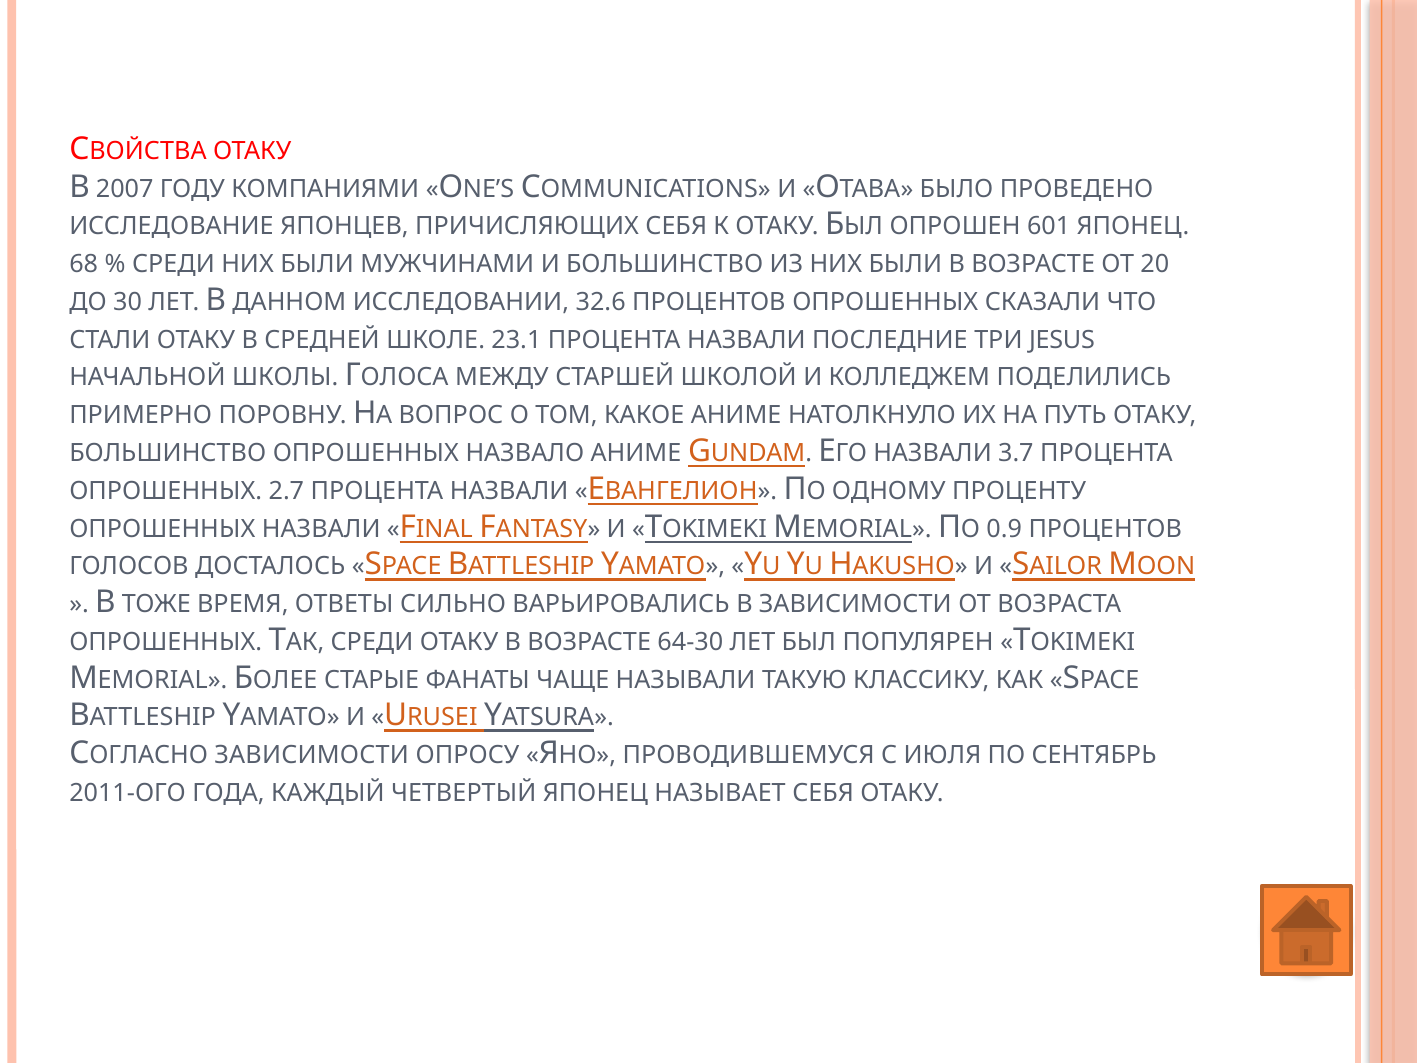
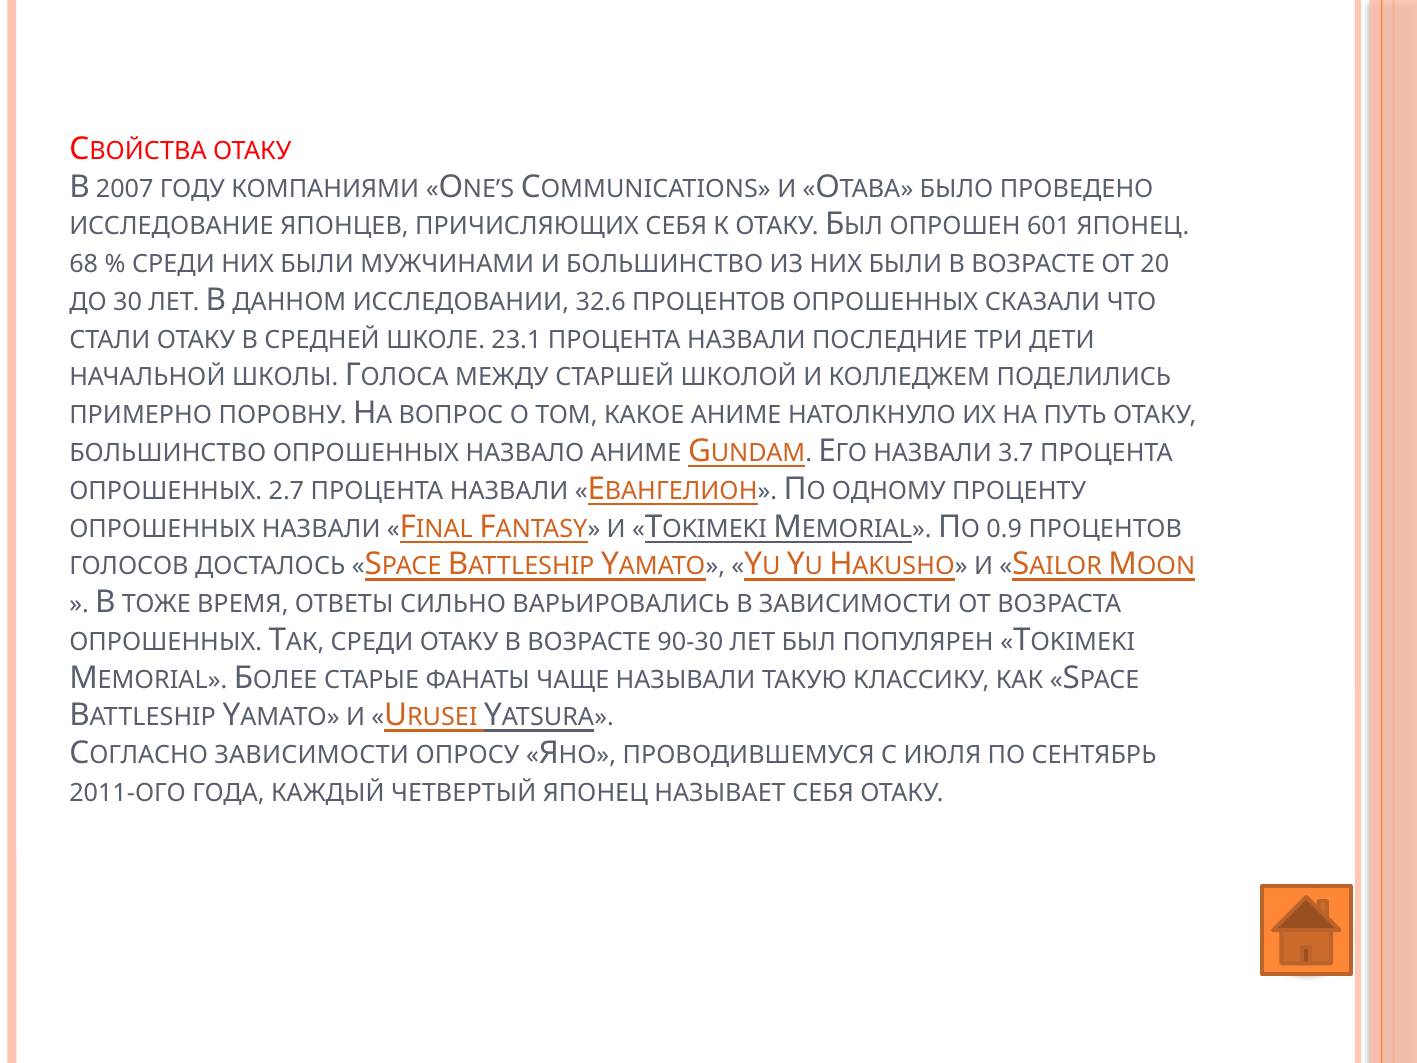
JESUS: JESUS -> ДЕТИ (1062, 340)
64-30: 64-30 -> 90-30 (690, 642)
